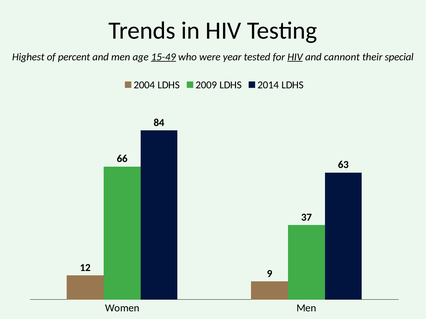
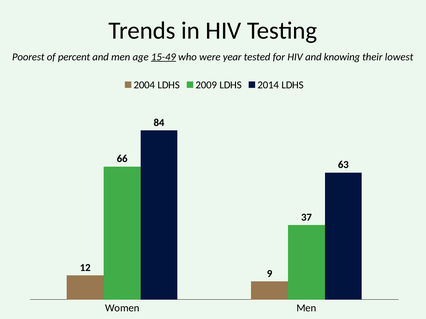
Highest: Highest -> Poorest (28, 57)
HIV underline: present -> none (295, 57)
cannont: cannont -> knowing (342, 57)
special: special -> lowest (399, 57)
